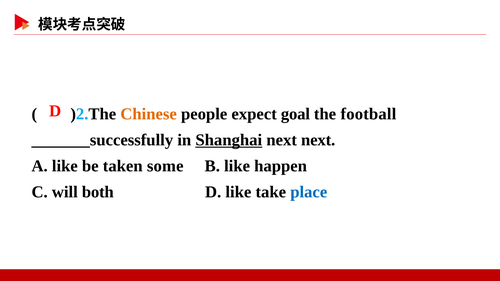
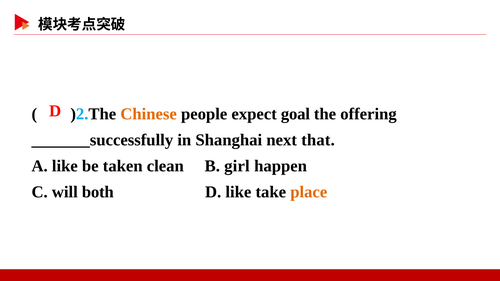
football: football -> offering (369, 114)
Shanghai underline: present -> none (229, 140)
next next: next -> that (318, 140)
some: some -> clean (165, 166)
B like: like -> girl (237, 166)
place colour: blue -> orange (309, 192)
